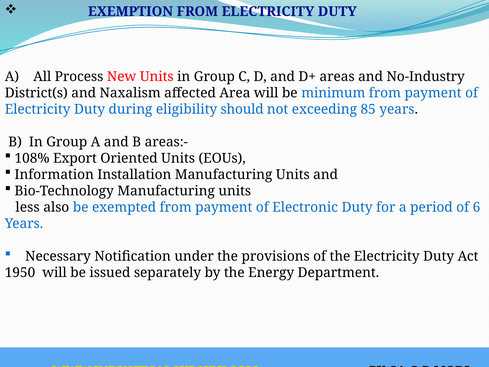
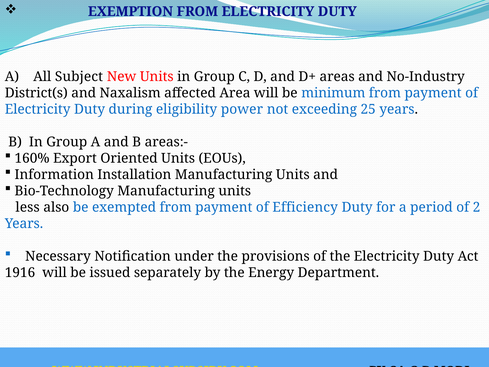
Process: Process -> Subject (79, 77)
should: should -> power (242, 109)
85: 85 -> 25 (368, 109)
108%: 108% -> 160% (32, 158)
Electronic: Electronic -> Efficiency (305, 207)
6: 6 -> 2 (476, 207)
1950: 1950 -> 1916 (20, 272)
